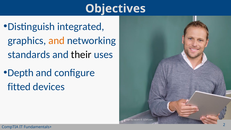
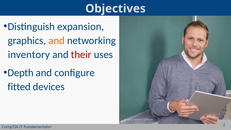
integrated: integrated -> expansion (81, 27)
standards: standards -> inventory (29, 54)
their colour: black -> red (81, 54)
